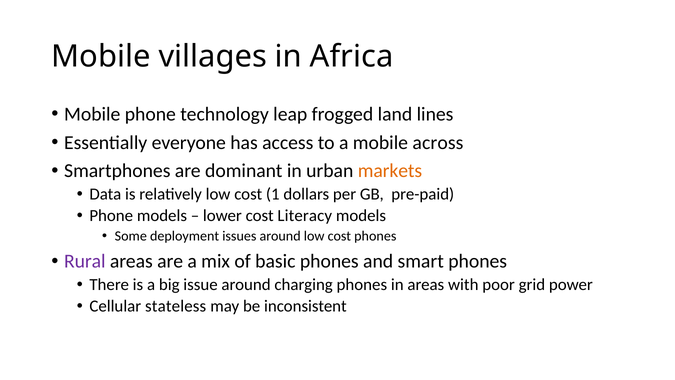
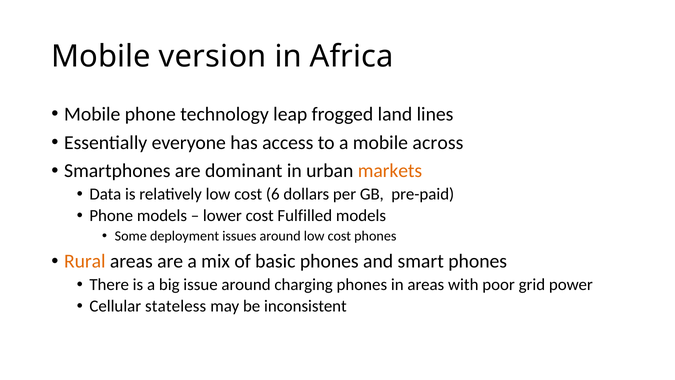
villages: villages -> version (213, 57)
1: 1 -> 6 (273, 194)
Literacy: Literacy -> Fulfilled (305, 216)
Rural colour: purple -> orange (85, 261)
